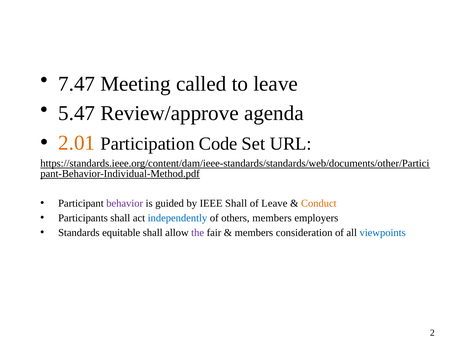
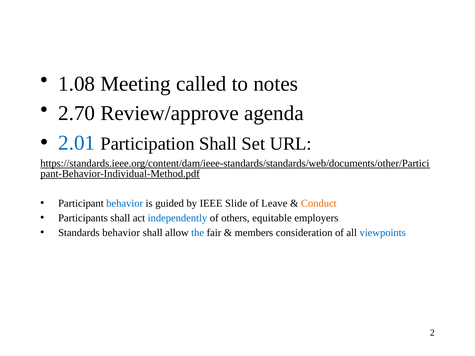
7.47: 7.47 -> 1.08 (77, 84)
to leave: leave -> notes (276, 84)
5.47: 5.47 -> 2.70 (77, 113)
2.01 colour: orange -> blue (77, 143)
Participation Code: Code -> Shall (218, 144)
behavior colour: purple -> blue (125, 203)
IEEE Shall: Shall -> Slide (236, 203)
others members: members -> equitable (272, 218)
Standards equitable: equitable -> behavior (121, 233)
the colour: purple -> blue (198, 233)
